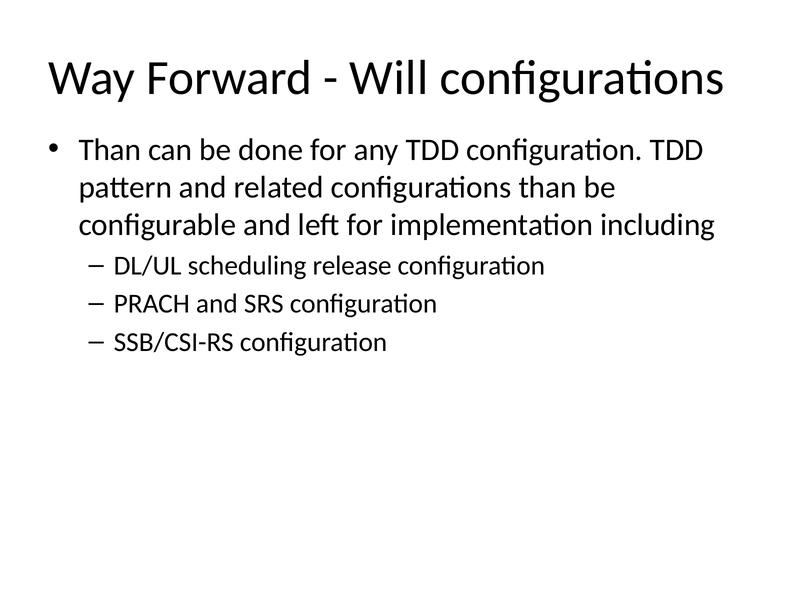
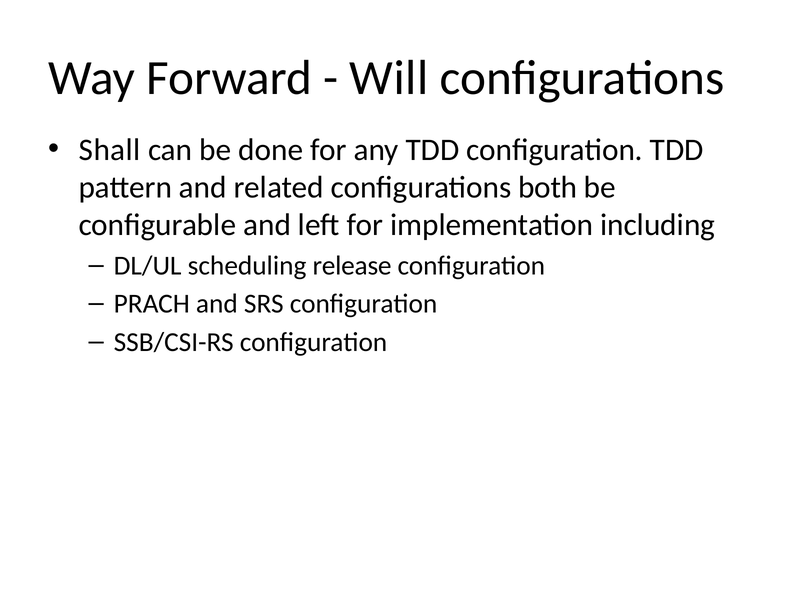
Than: Than -> Shall (110, 150)
configurations than: than -> both (548, 187)
